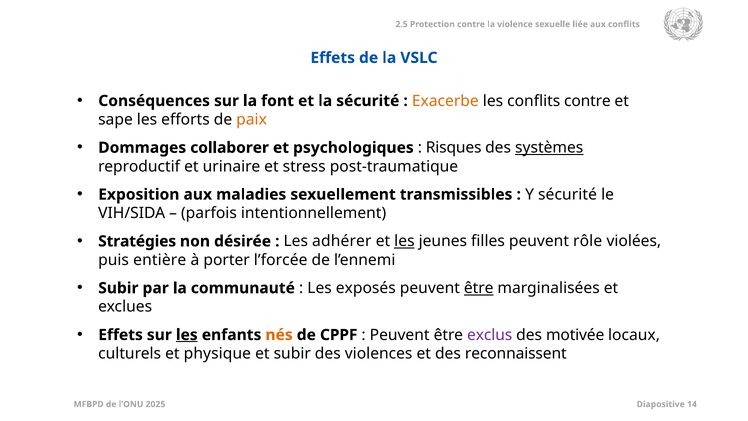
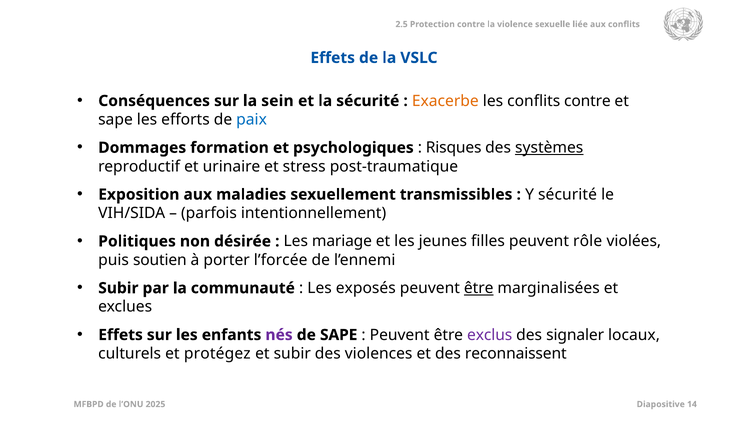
font: font -> sein (277, 101)
paix colour: orange -> blue (252, 120)
collaborer: collaborer -> formation (230, 148)
Stratégies: Stratégies -> Politiques (137, 241)
adhérer: adhérer -> mariage (342, 241)
les underline: present -> none (404, 241)
entière: entière -> soutien (160, 260)
les underline: present -> none (187, 335)
nés colour: orange -> purple (279, 335)
de CPPF: CPPF -> SAPE (339, 335)
motivée: motivée -> signaler (575, 335)
physique: physique -> protégez (217, 353)
